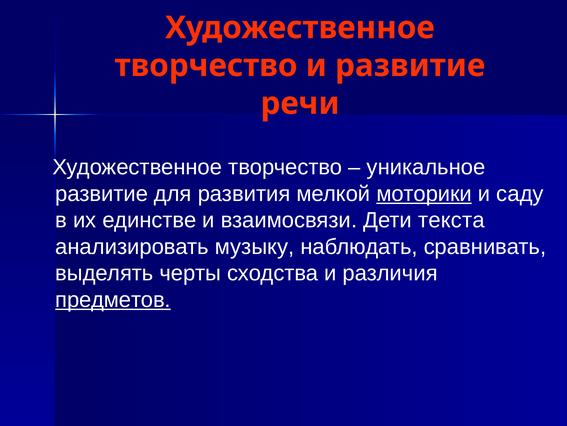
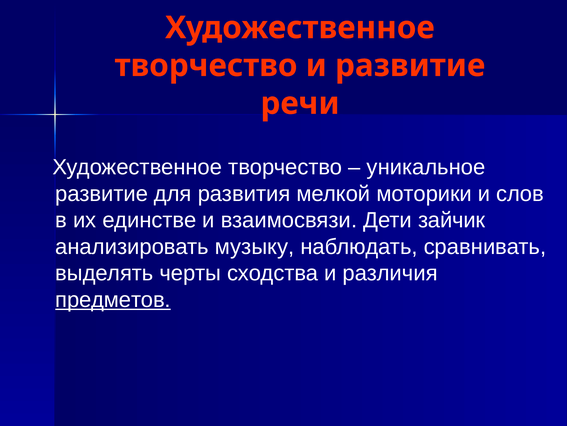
моторики underline: present -> none (424, 193)
саду: саду -> слов (520, 193)
текста: текста -> зайчик (452, 220)
